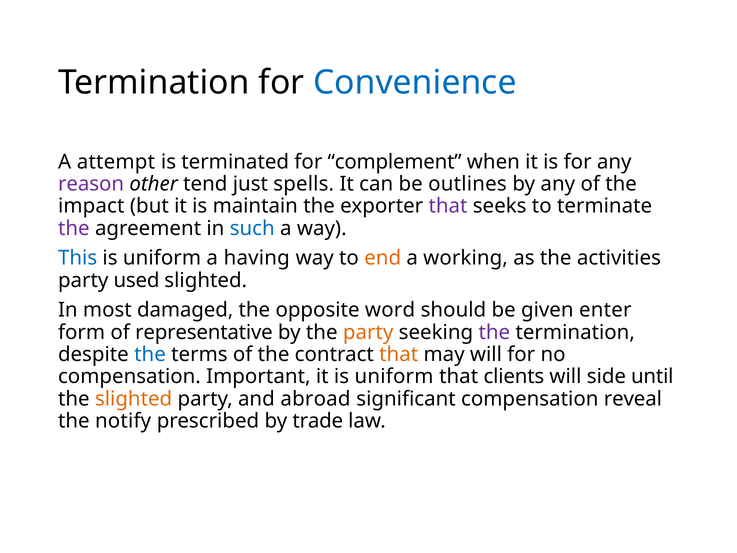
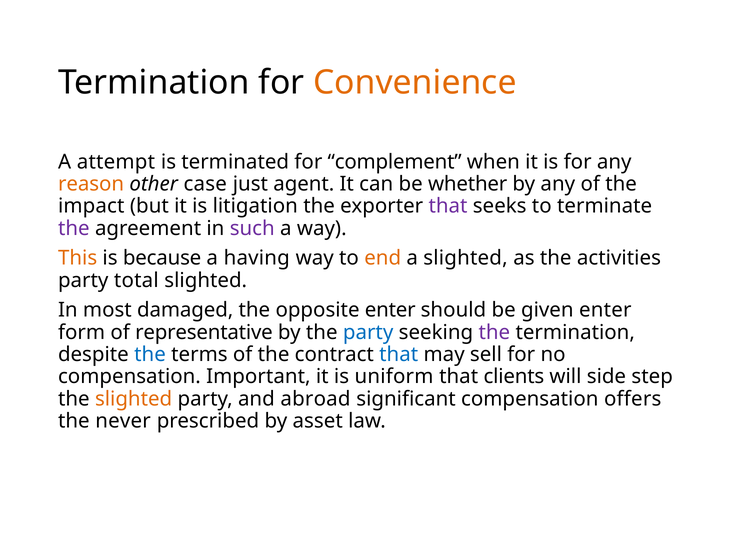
Convenience colour: blue -> orange (415, 83)
reason colour: purple -> orange (91, 184)
tend: tend -> case (205, 184)
spells: spells -> agent (304, 184)
outlines: outlines -> whether (468, 184)
maintain: maintain -> litigation (255, 206)
such colour: blue -> purple (252, 228)
This colour: blue -> orange (78, 258)
uniform: uniform -> because (162, 258)
a working: working -> slighted (465, 258)
used: used -> total (136, 280)
opposite word: word -> enter (390, 310)
party colour: orange -> blue (368, 332)
that colour: orange -> blue (399, 354)
may will: will -> sell (486, 354)
until: until -> step (652, 376)
reveal: reveal -> offers (633, 399)
notify: notify -> never (123, 421)
trade: trade -> asset (318, 421)
